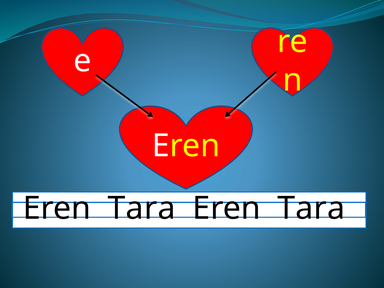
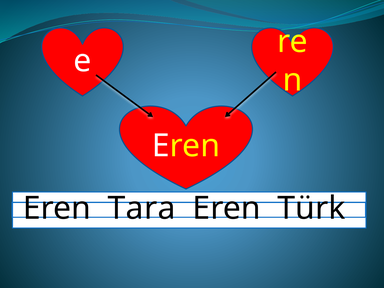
Tara: Tara -> Türk (311, 208)
